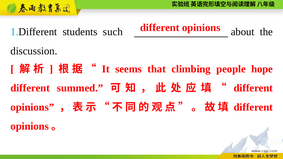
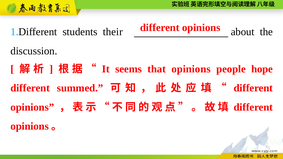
such: such -> their (113, 32)
that climbing: climbing -> opinions (191, 69)
